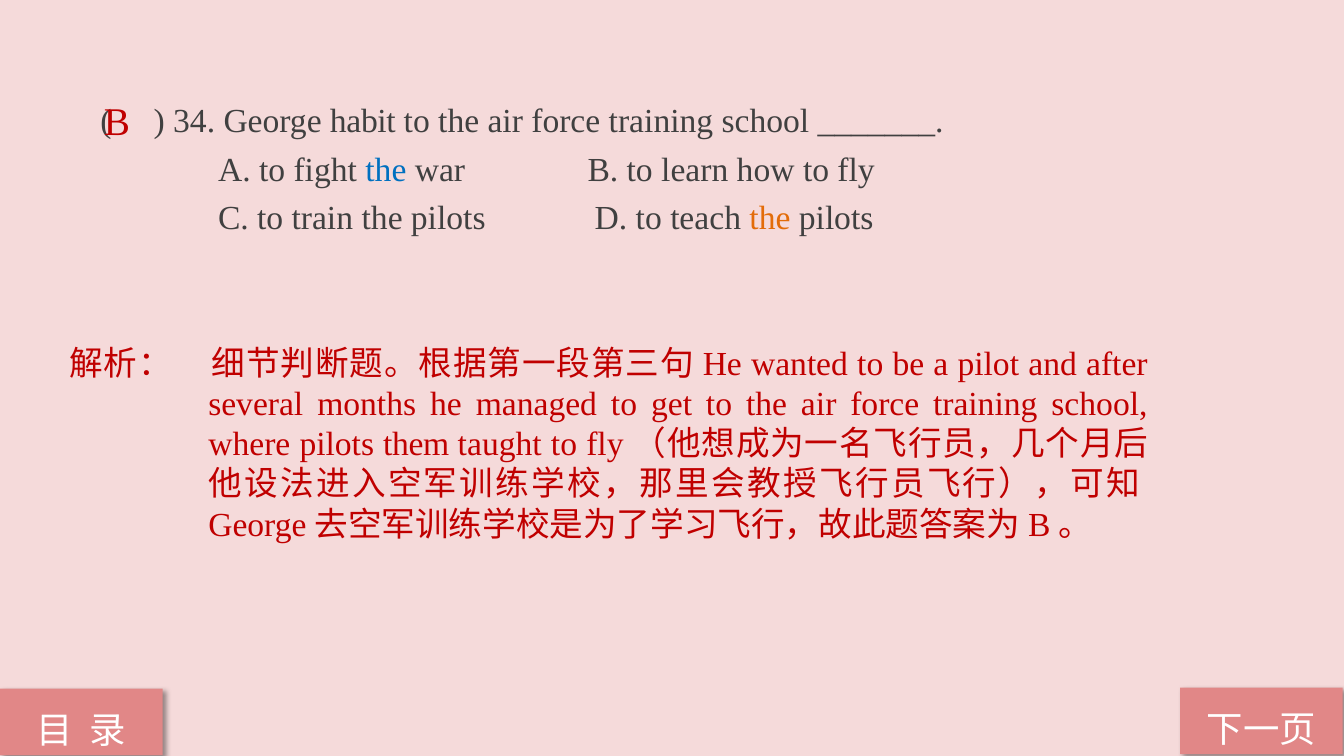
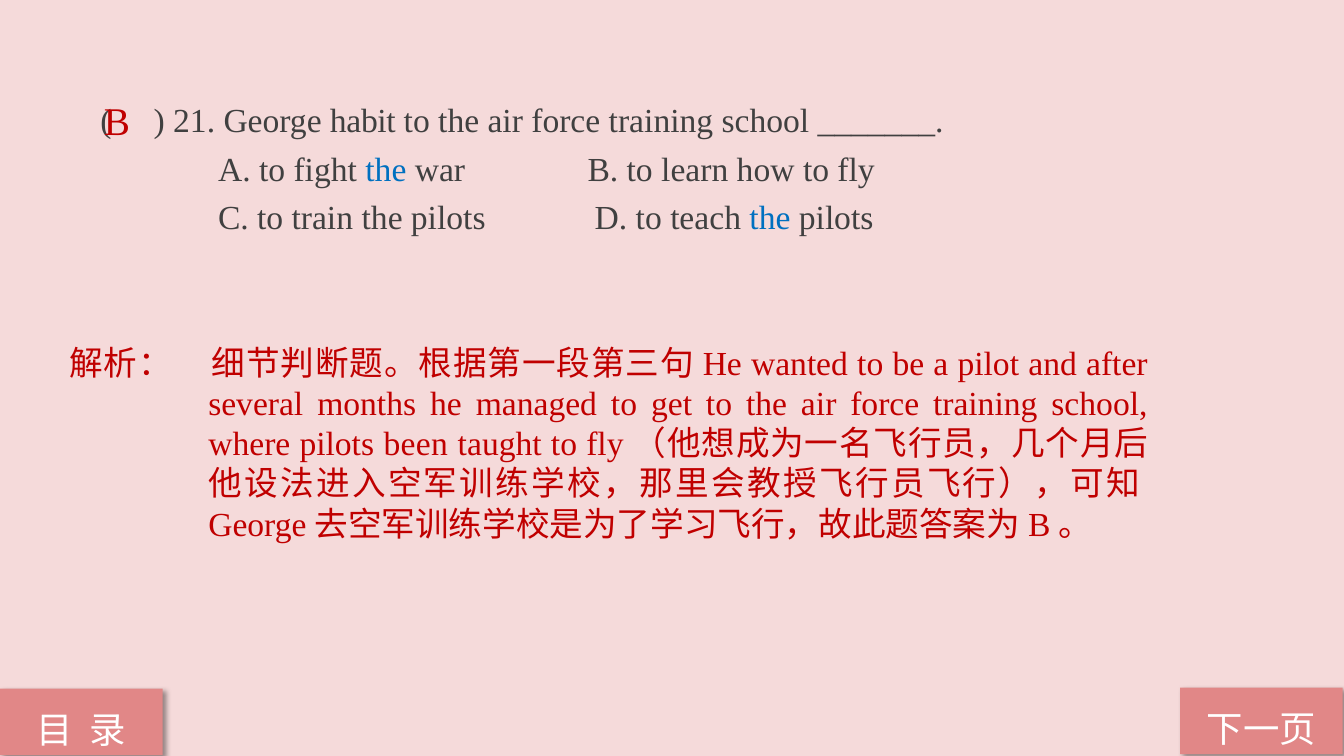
34: 34 -> 21 (194, 122)
the colour: orange -> blue (770, 218)
them: them -> been (416, 445)
